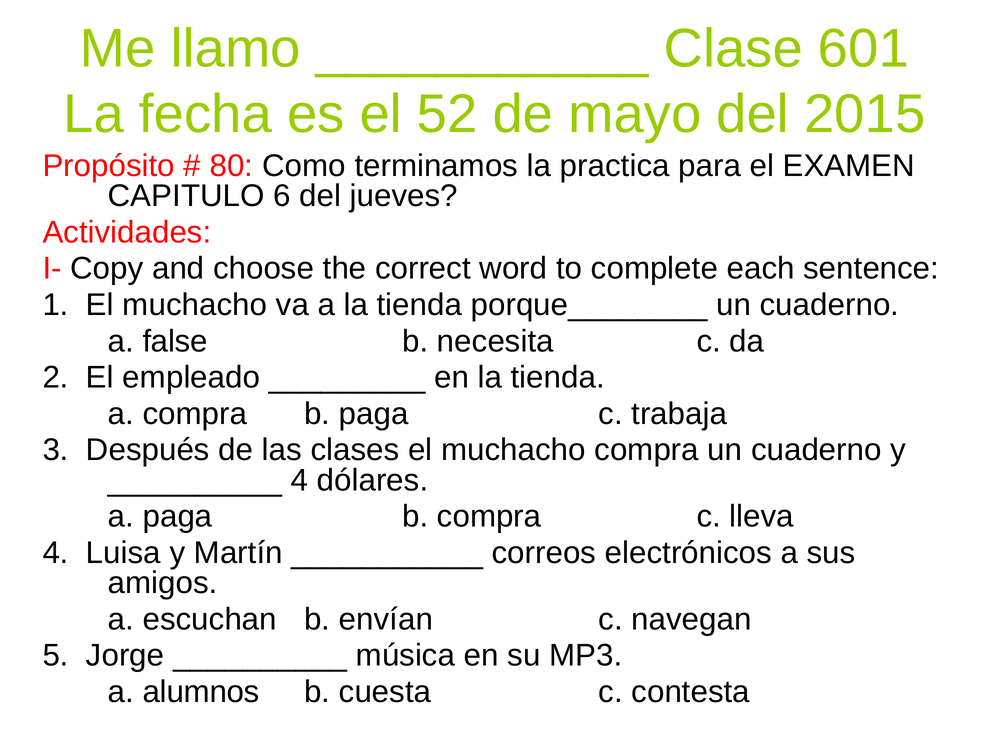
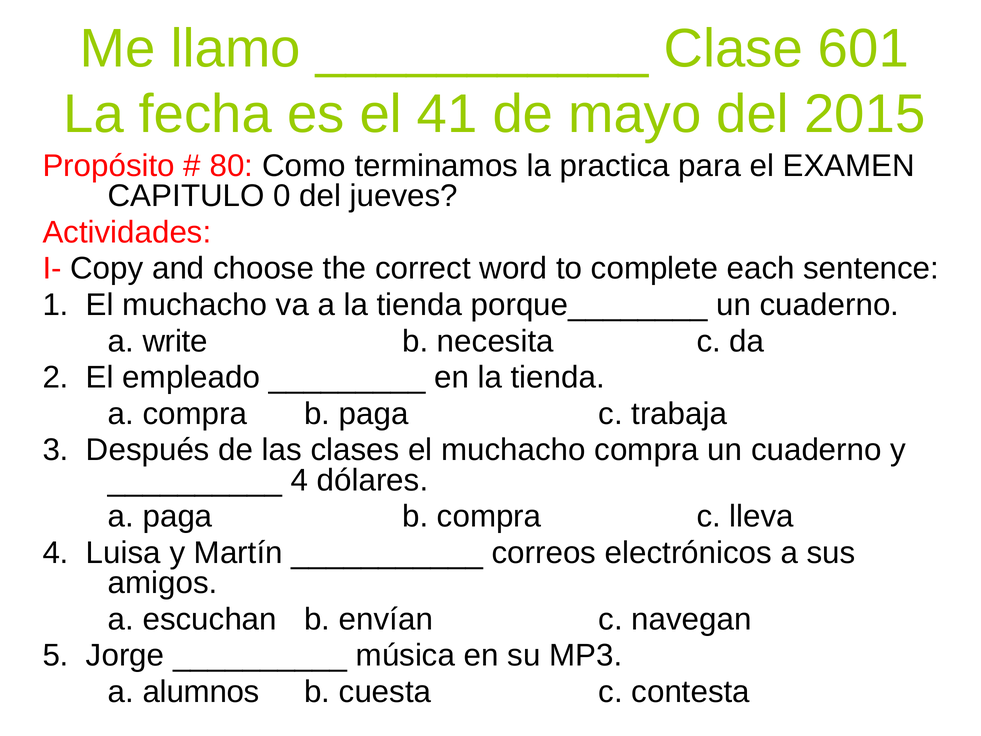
52: 52 -> 41 (447, 114)
6: 6 -> 0 (282, 196)
false: false -> write (175, 341)
